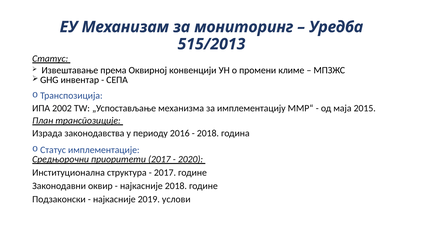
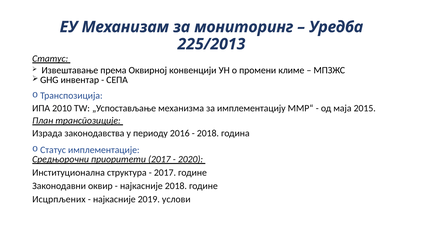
515/2013: 515/2013 -> 225/2013 (211, 44)
2002: 2002 -> 2010 (62, 108)
Подзаконски: Подзаконски -> Исцрпљених (59, 199)
